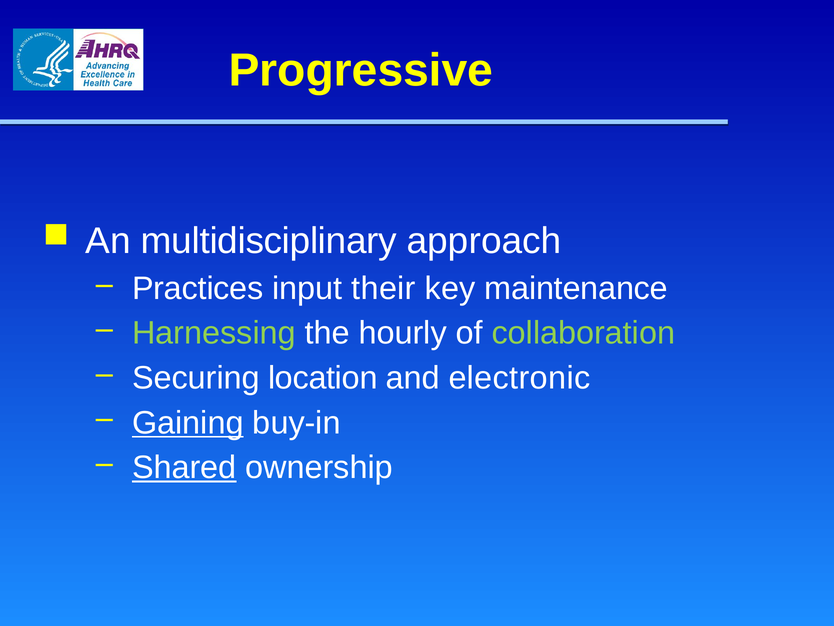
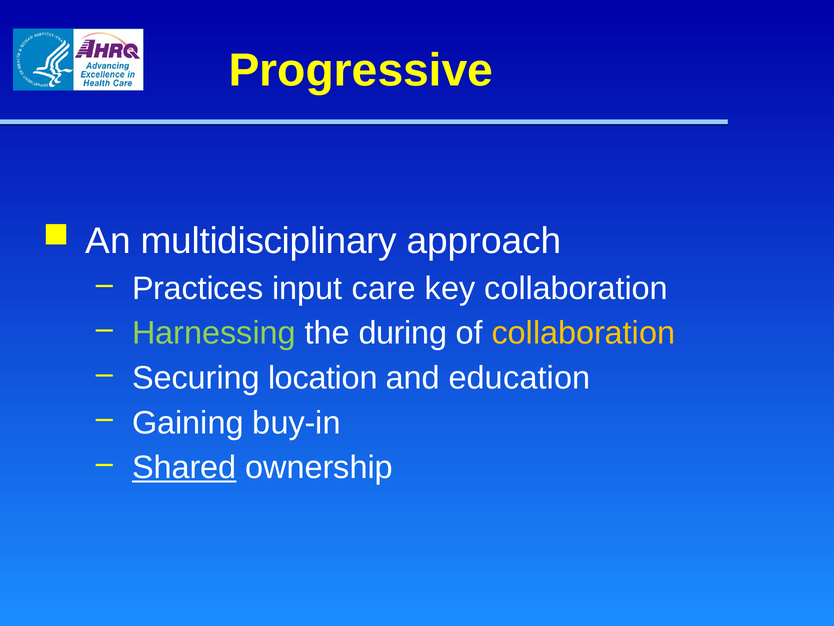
their: their -> care (384, 288)
key maintenance: maintenance -> collaboration (576, 288)
hourly: hourly -> during (403, 333)
collaboration colour: light green -> yellow (583, 333)
electronic: electronic -> education (520, 378)
Gaining underline: present -> none (188, 422)
